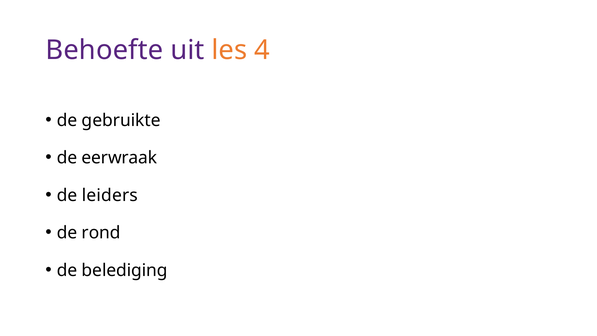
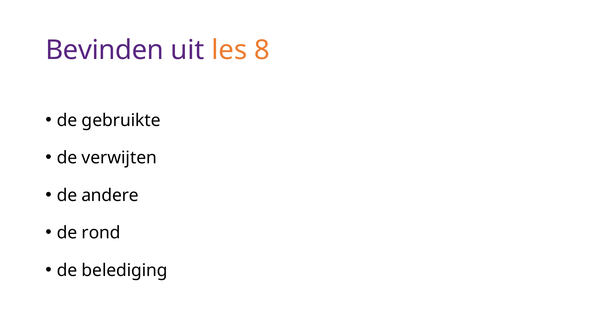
Behoefte: Behoefte -> Bevinden (105, 50)
4: 4 -> 8 (262, 50)
eerwraak: eerwraak -> verwijten (119, 158)
leiders: leiders -> andere (110, 195)
